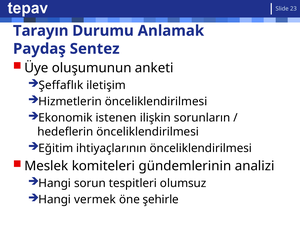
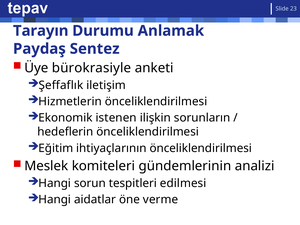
oluşumunun: oluşumunun -> bürokrasiyle (92, 68)
olumsuz: olumsuz -> edilmesi (183, 183)
vermek: vermek -> aidatlar (95, 200)
şehirle: şehirle -> verme (161, 200)
